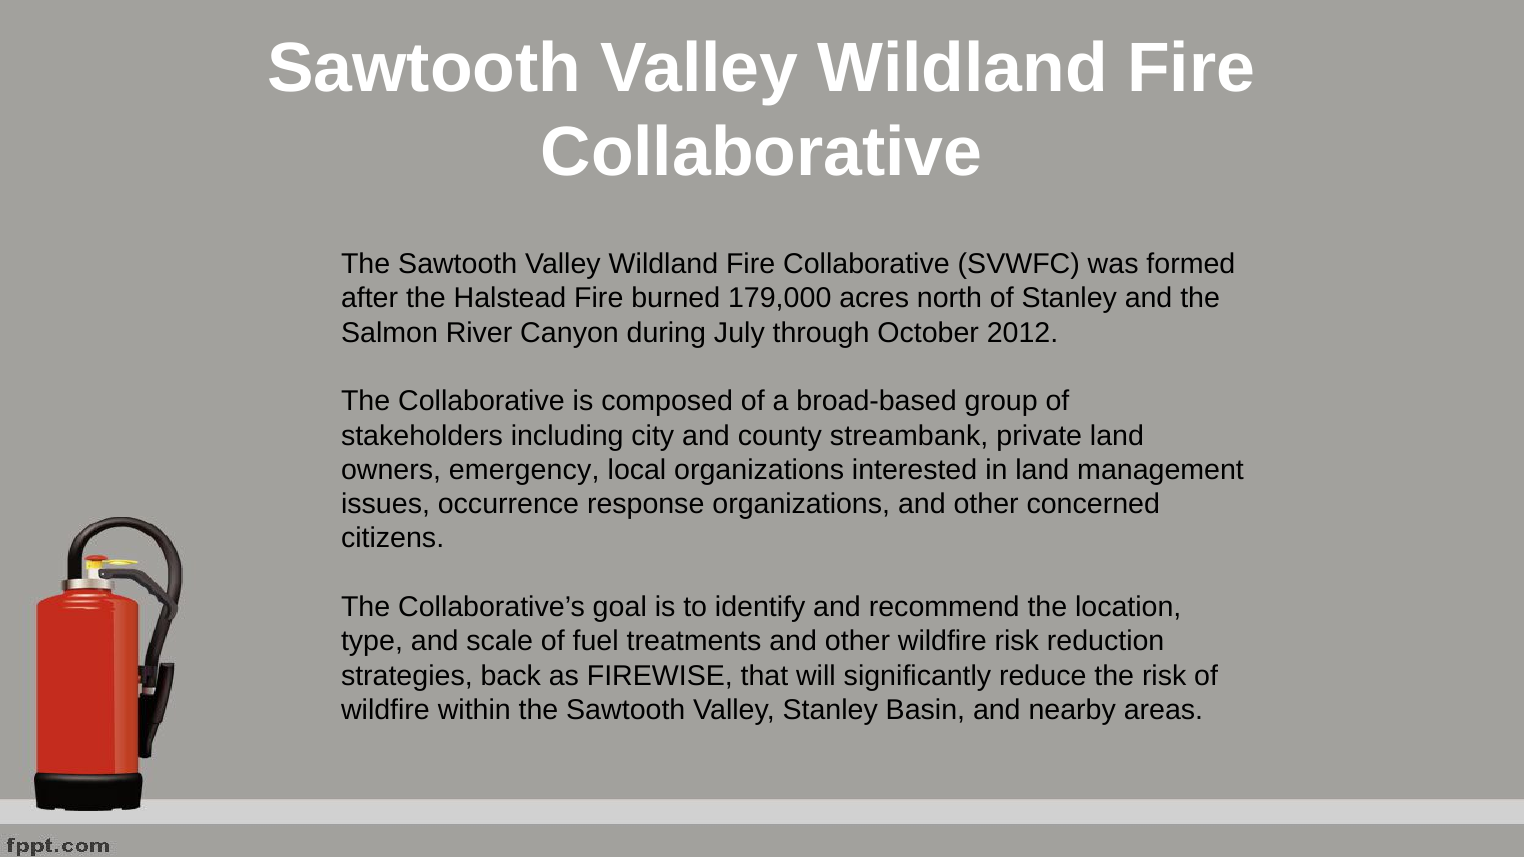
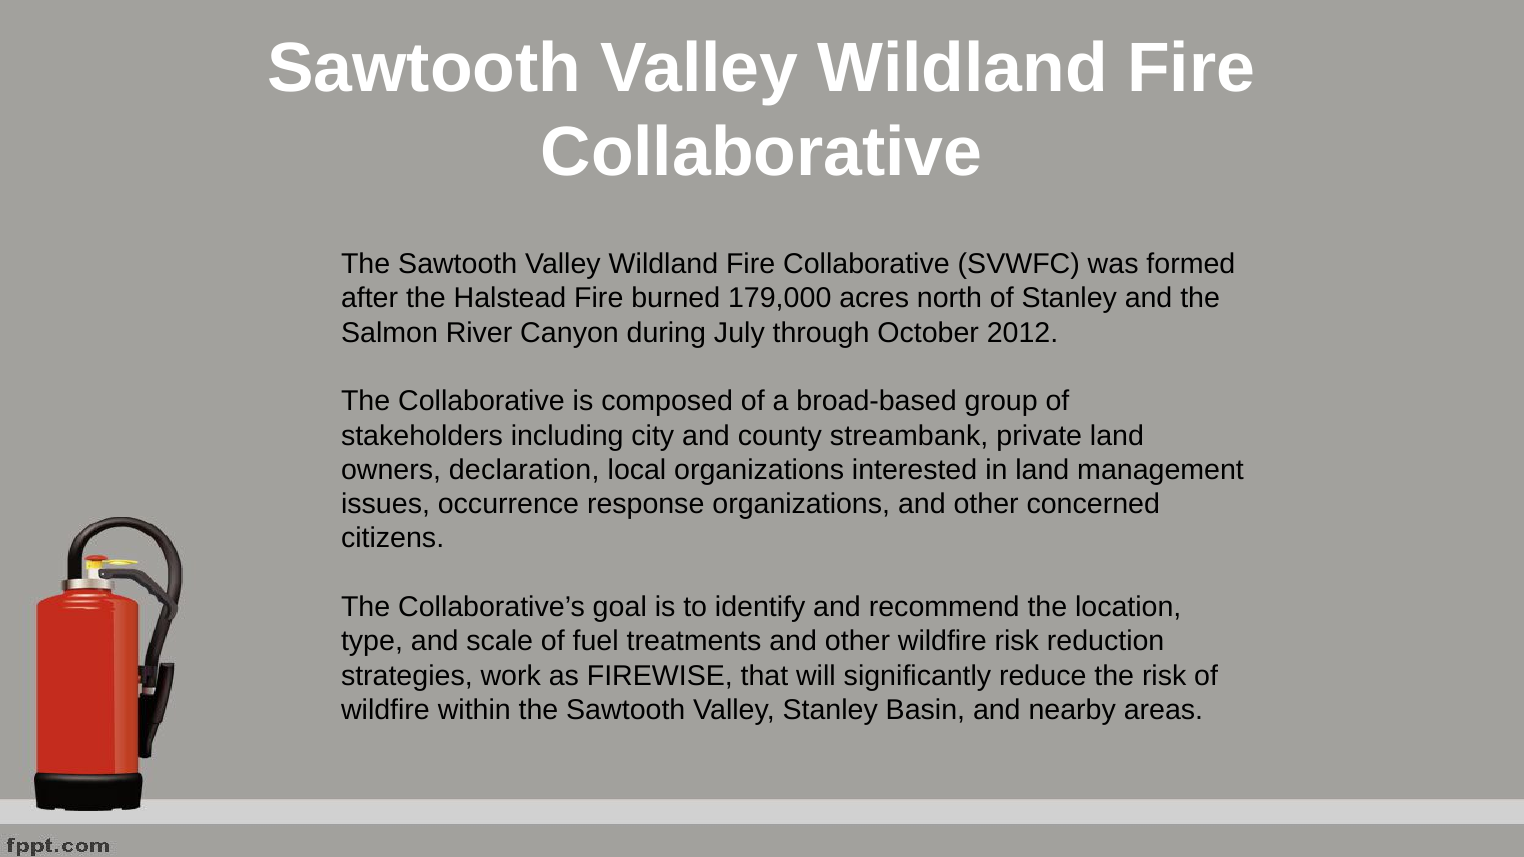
emergency: emergency -> declaration (524, 470)
back: back -> work (511, 676)
